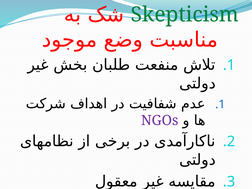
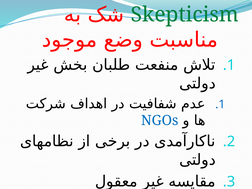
NGOs colour: purple -> blue (160, 121)
